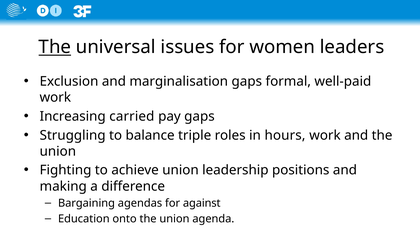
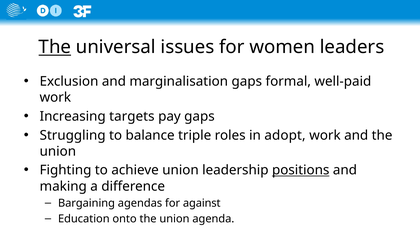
carried: carried -> targets (132, 117)
hours: hours -> adopt (285, 135)
positions underline: none -> present (301, 170)
